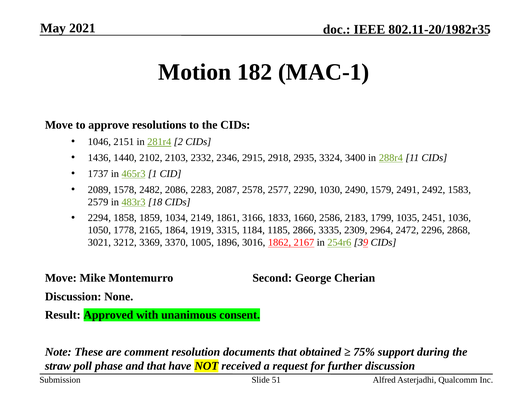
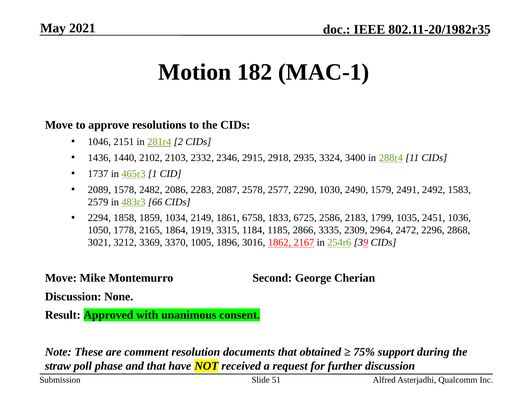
18: 18 -> 66 (155, 202)
3166: 3166 -> 6758 (254, 218)
1660: 1660 -> 6725 (305, 218)
